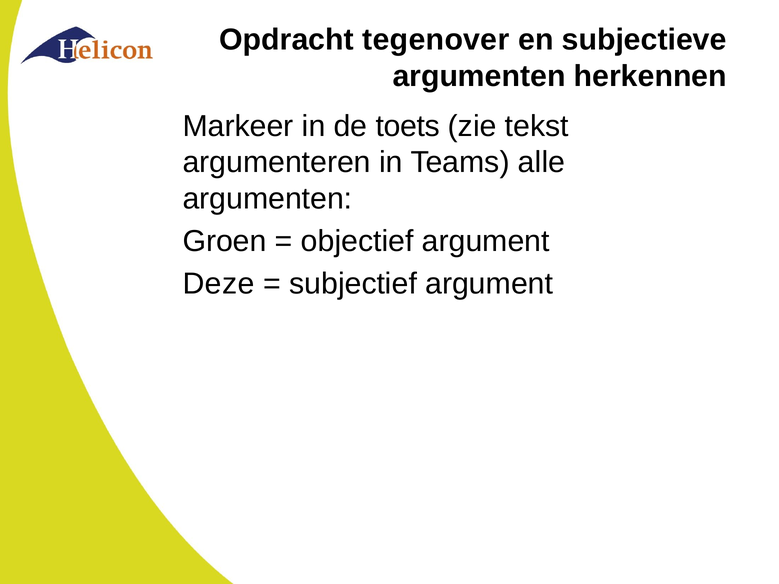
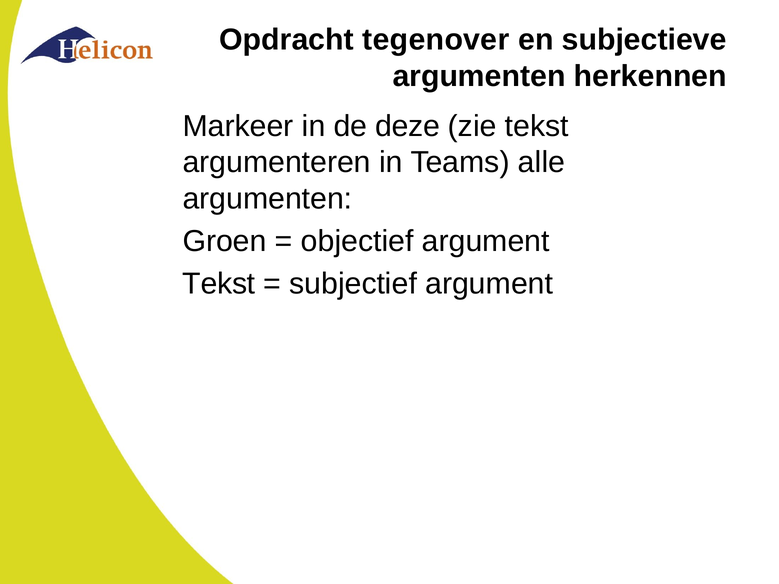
toets: toets -> deze (408, 126)
Deze: Deze -> Tekst (219, 284)
